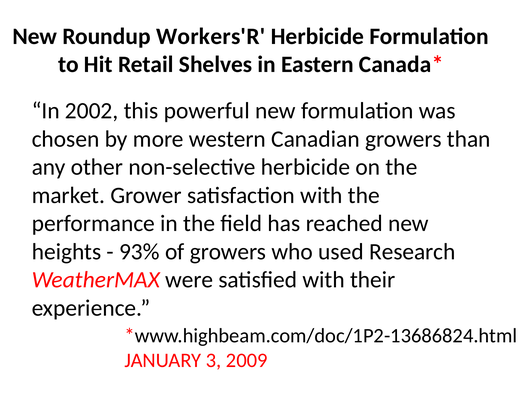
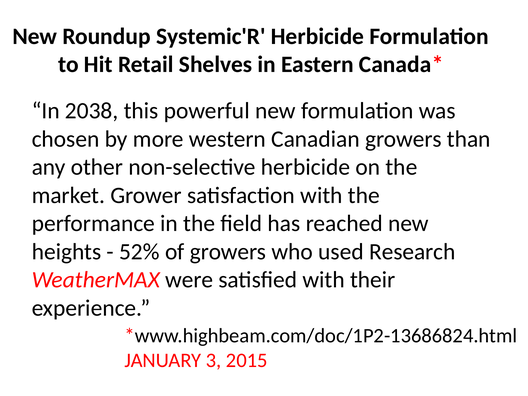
Workers'R: Workers'R -> Systemic'R (211, 36)
2002: 2002 -> 2038 (92, 111)
93%: 93% -> 52% (139, 252)
2009: 2009 -> 2015 (247, 360)
